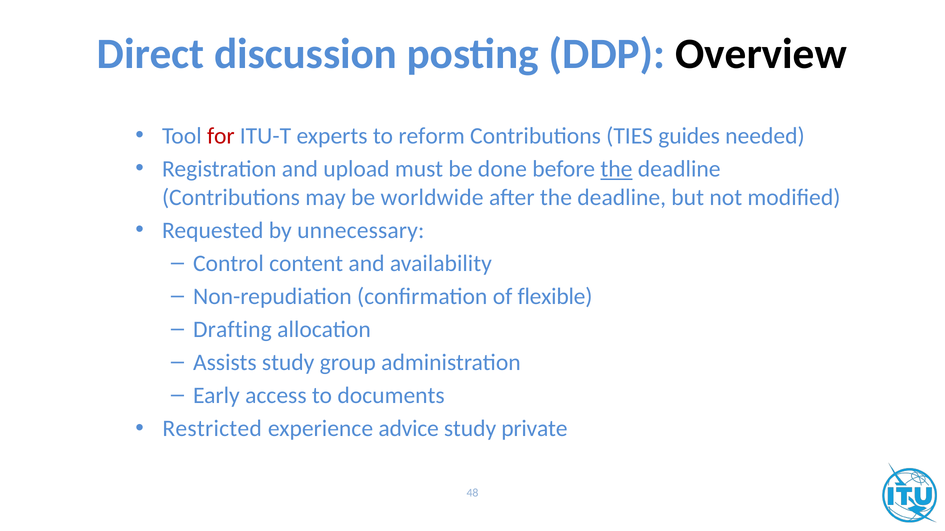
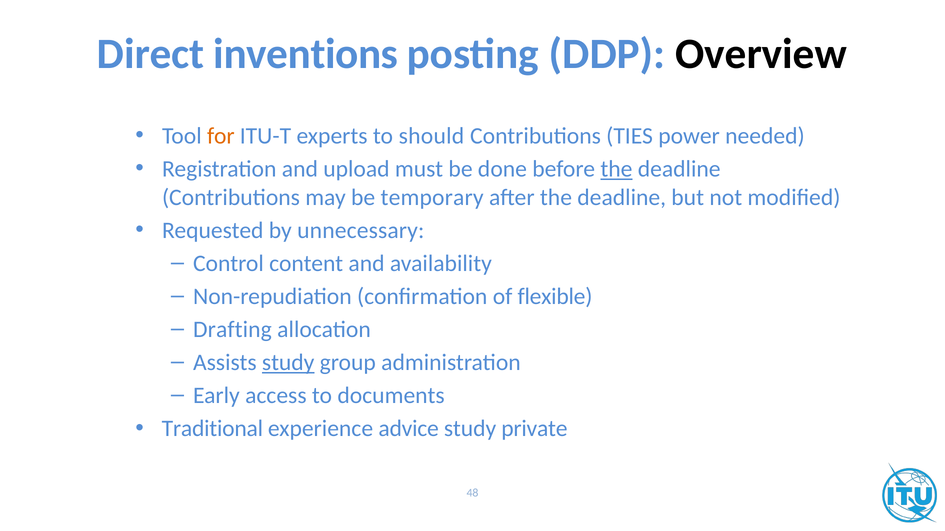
discussion: discussion -> inventions (306, 54)
for colour: red -> orange (221, 136)
reform: reform -> should (431, 136)
guides: guides -> power (689, 136)
worldwide: worldwide -> temporary (432, 198)
study underline: none -> present (288, 363)
Restricted: Restricted -> Traditional (212, 429)
